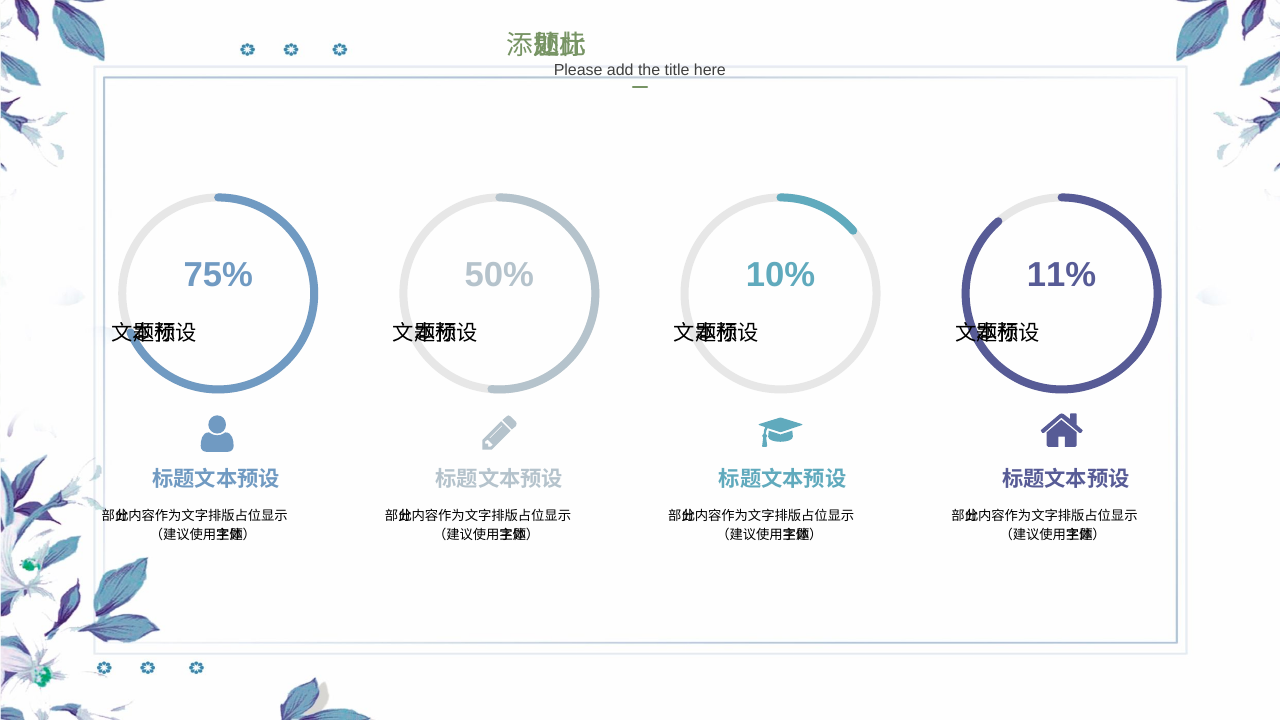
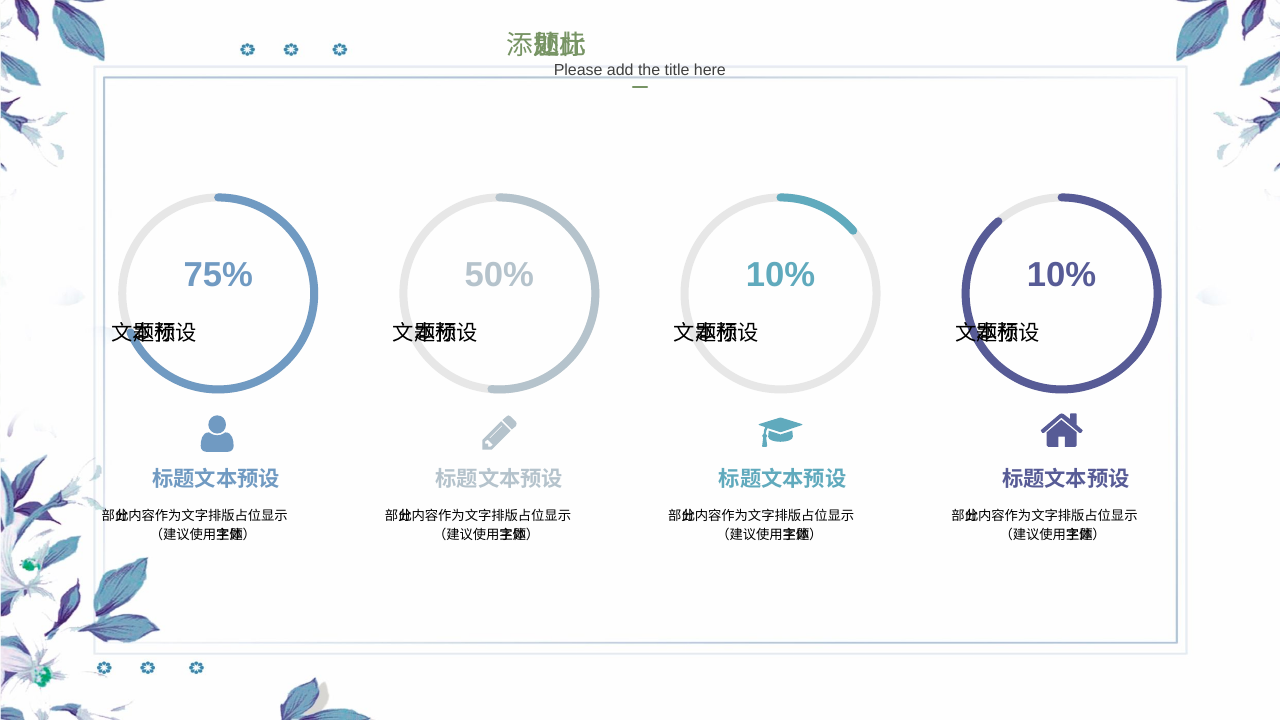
10% 11%: 11% -> 10% (1062, 275)
